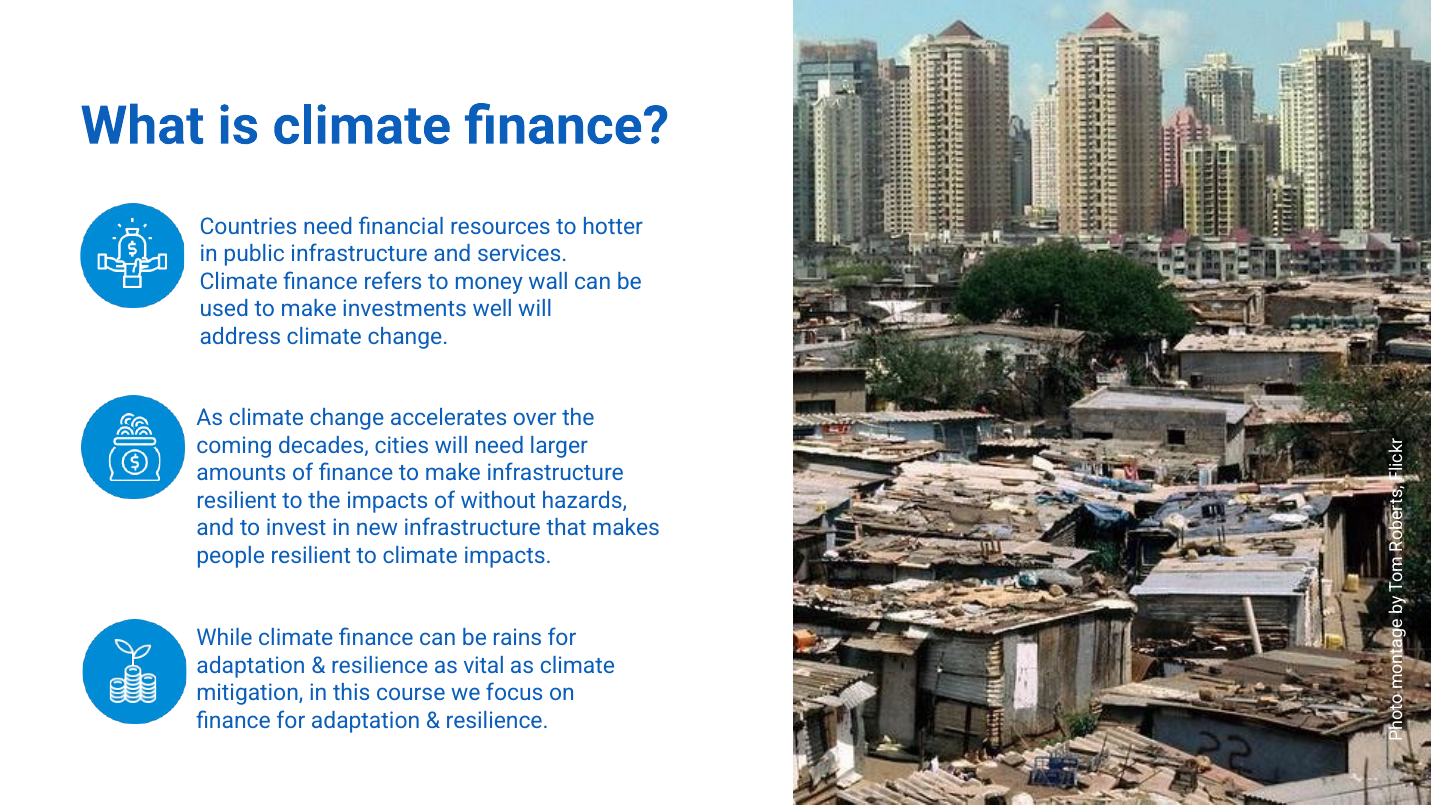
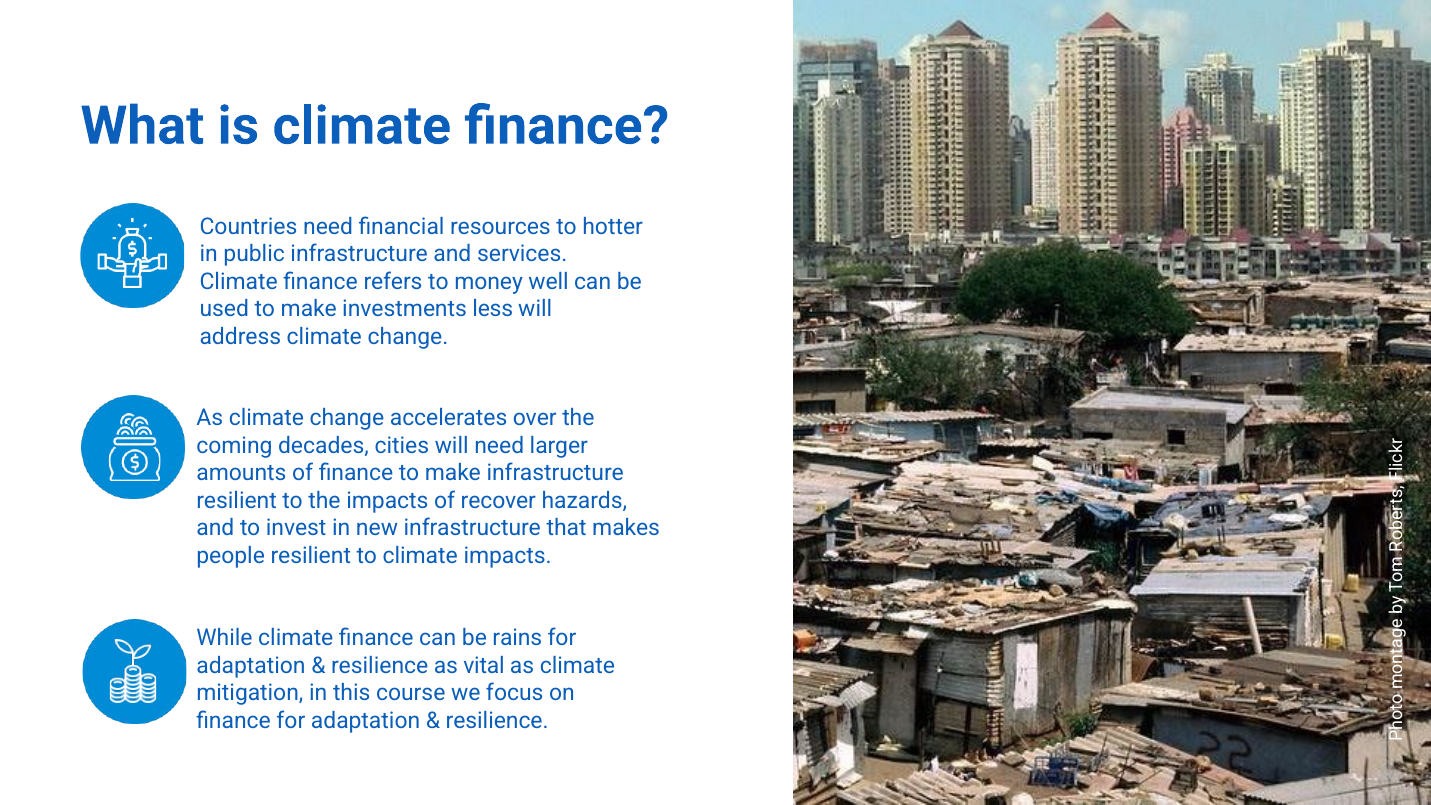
wall: wall -> well (549, 282)
well: well -> less (493, 309)
without: without -> recover (498, 501)
